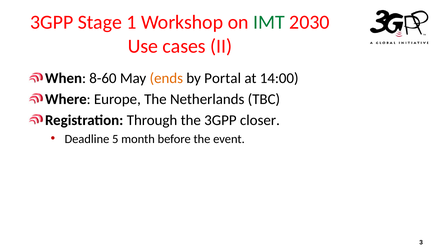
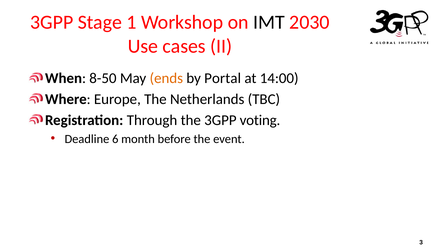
IMT colour: green -> black (269, 22)
8-60: 8-60 -> 8-50 (103, 78)
closer: closer -> voting (260, 120)
5: 5 -> 6 (115, 139)
